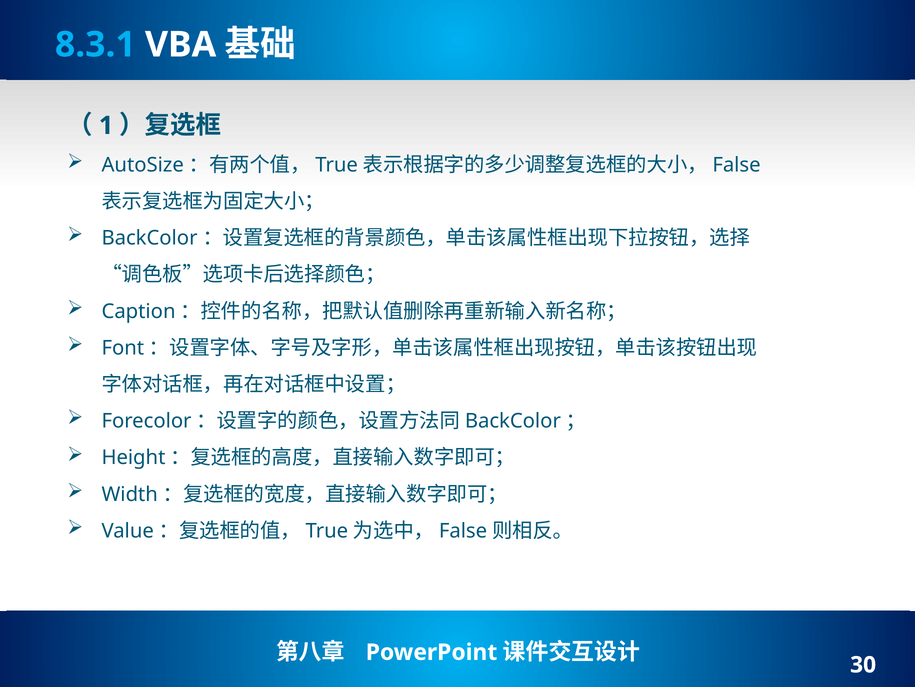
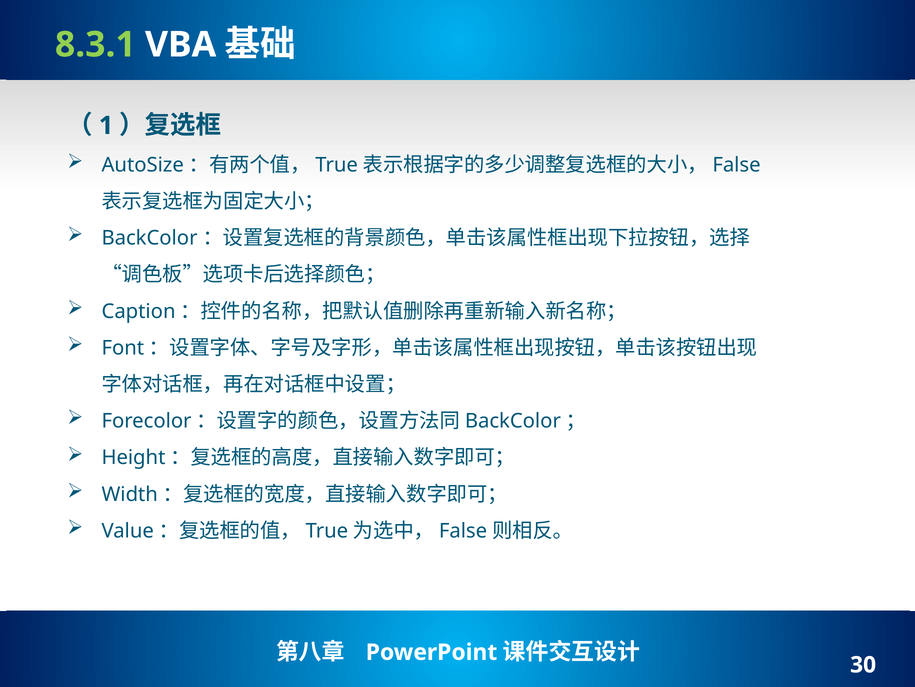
8.3.1 colour: light blue -> light green (95, 45)
